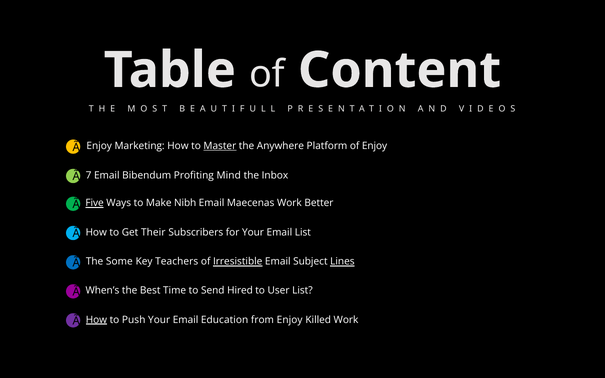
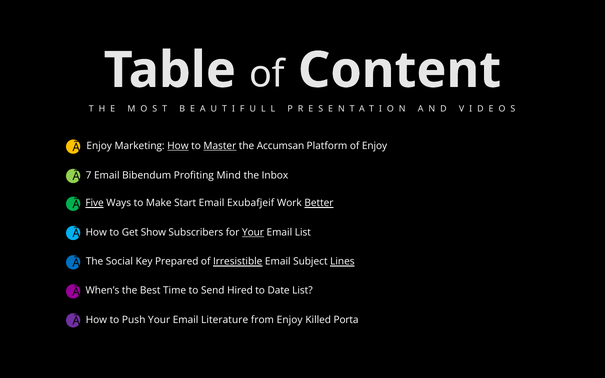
How underline: none -> present (178, 146)
Anywhere: Anywhere -> Accumsan (281, 146)
Nibh: Nibh -> Start (185, 203)
Maecenas: Maecenas -> Exubafjeif (251, 203)
Better underline: none -> present (319, 203)
Their: Their -> Show (153, 232)
Your underline: none -> present (253, 232)
Some: Some -> Social (119, 262)
Teachers: Teachers -> Prepared (177, 262)
User: User -> Date (279, 291)
How underline: present -> none (96, 320)
Education: Education -> Literature (225, 320)
Killed Work: Work -> Porta (346, 320)
